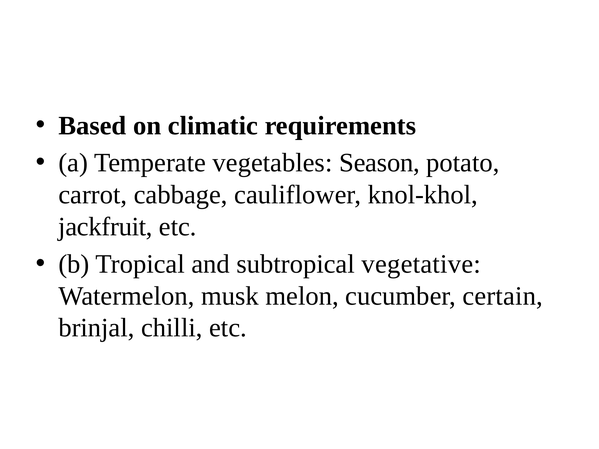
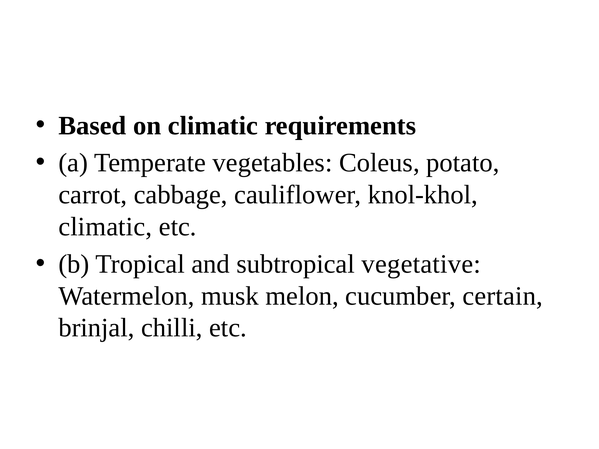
Season: Season -> Coleus (379, 163)
jackfruit: jackfruit -> climatic (105, 227)
